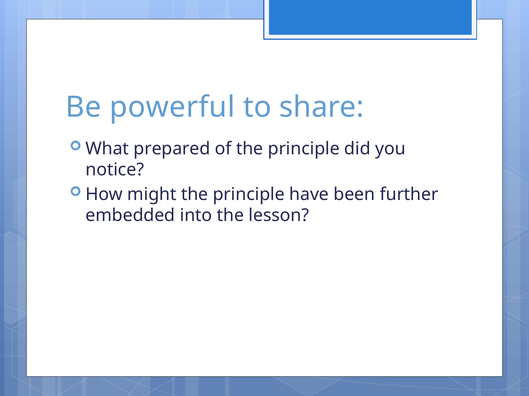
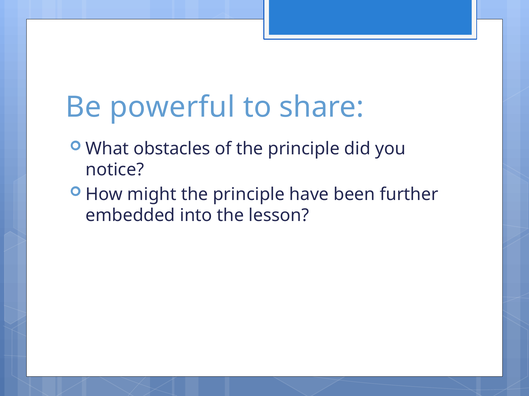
prepared: prepared -> obstacles (172, 149)
